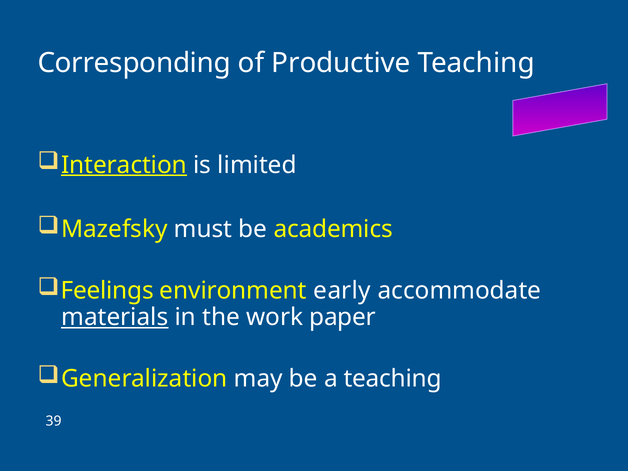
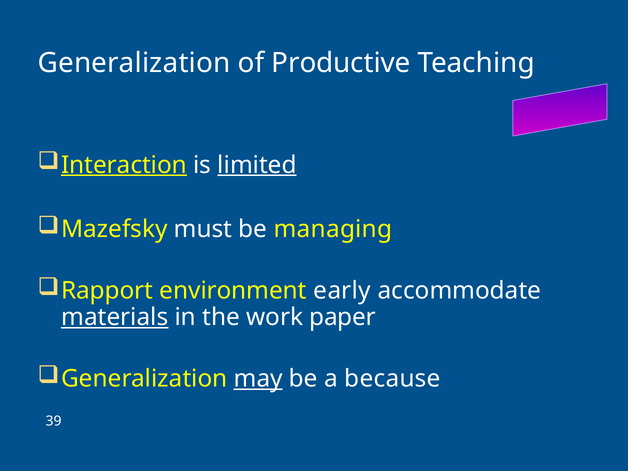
Corresponding: Corresponding -> Generalization (134, 63)
limited underline: none -> present (257, 165)
academics: academics -> managing (333, 229)
Feelings: Feelings -> Rapport (107, 291)
may underline: none -> present (258, 379)
a teaching: teaching -> because (393, 379)
